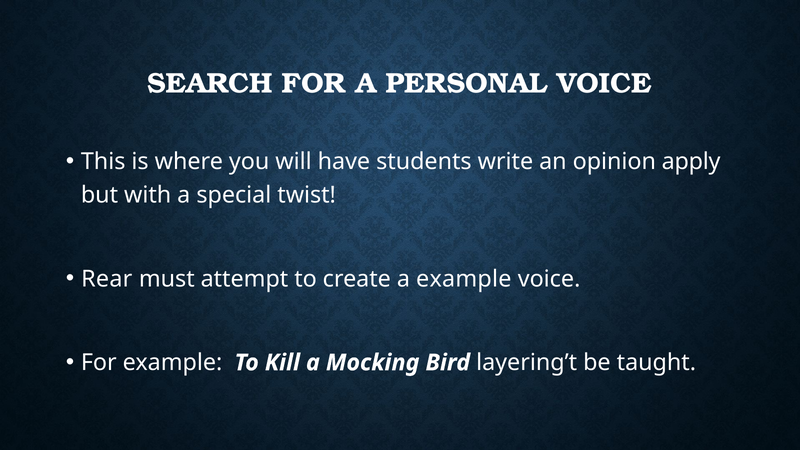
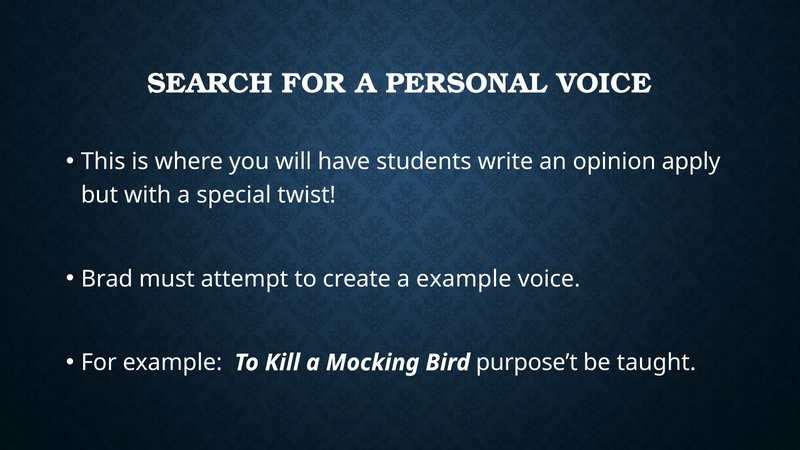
Rear: Rear -> Brad (107, 279)
layering’t: layering’t -> purpose’t (527, 363)
